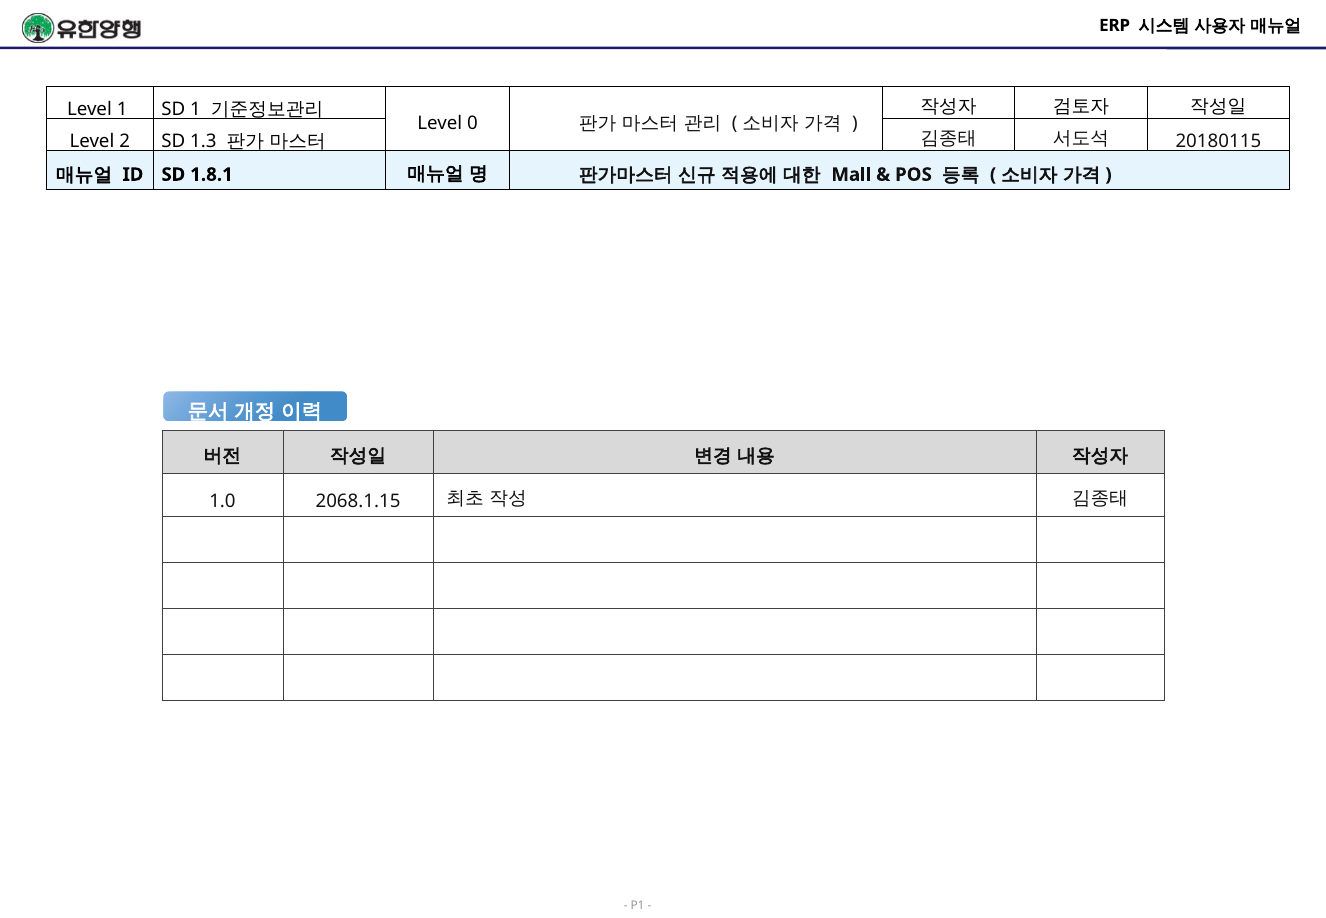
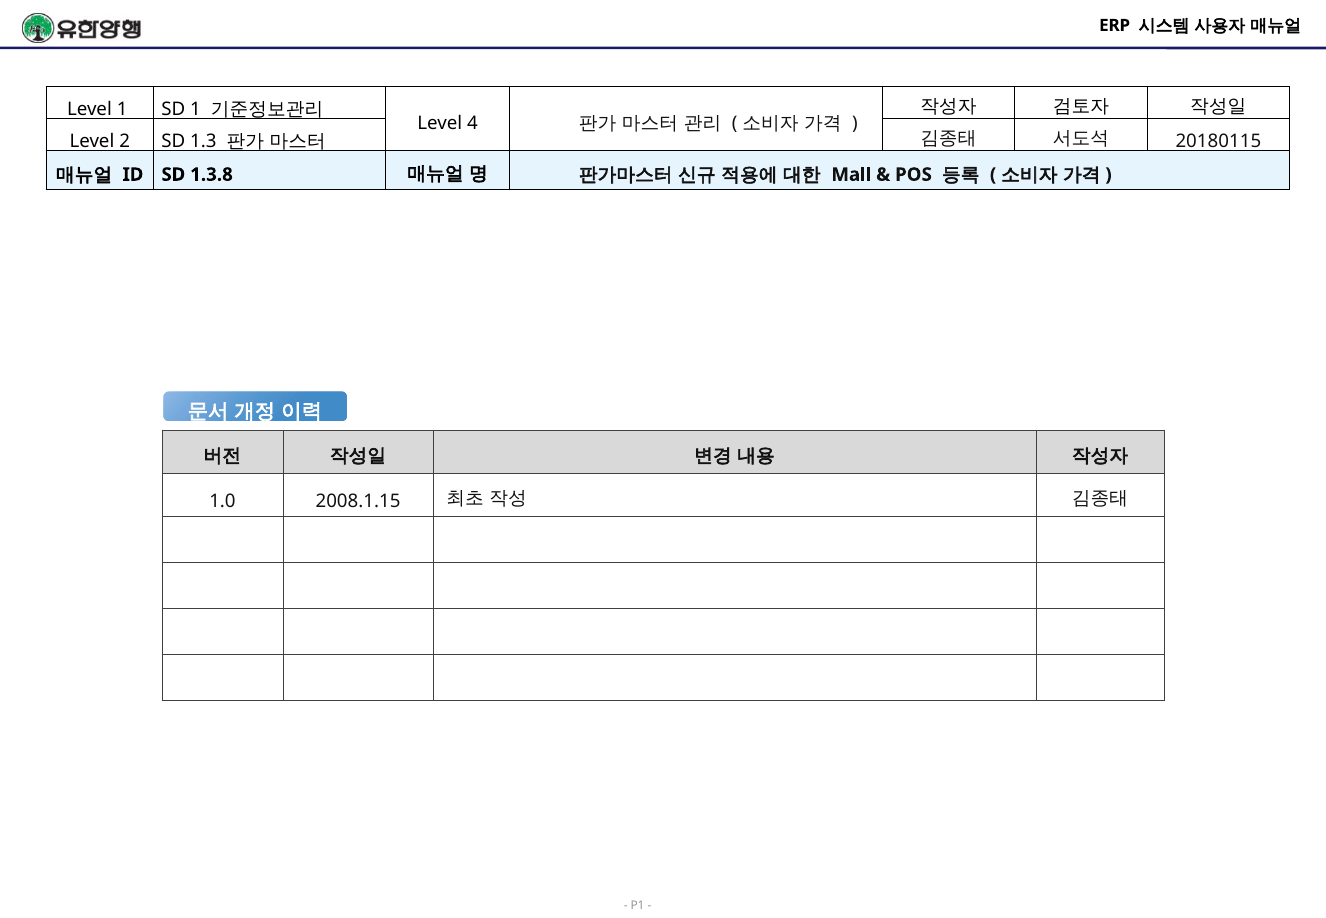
0: 0 -> 4 (473, 123)
1.8.1: 1.8.1 -> 1.3.8 (211, 175)
2068.1.15: 2068.1.15 -> 2008.1.15 (358, 501)
